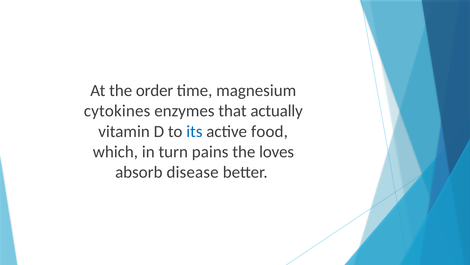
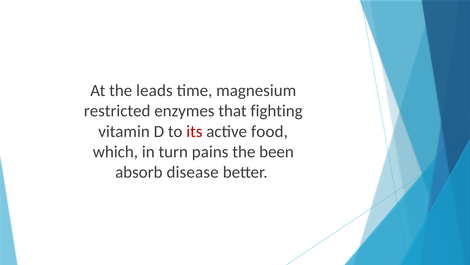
order: order -> leads (154, 90)
cytokines: cytokines -> restricted (117, 111)
actually: actually -> fighting (277, 111)
its colour: blue -> red (194, 131)
loves: loves -> been (277, 151)
